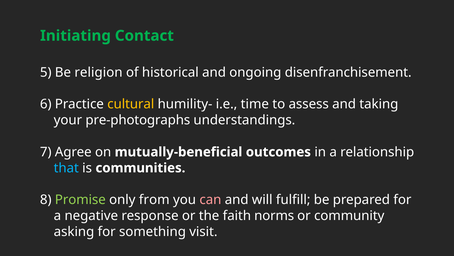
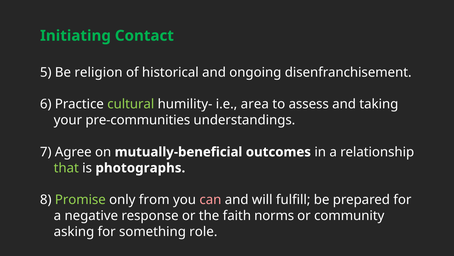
cultural colour: yellow -> light green (131, 104)
time: time -> area (255, 104)
pre-photographs: pre-photographs -> pre-communities (138, 120)
that colour: light blue -> light green (66, 168)
communities: communities -> photographs (140, 168)
visit: visit -> role (203, 231)
